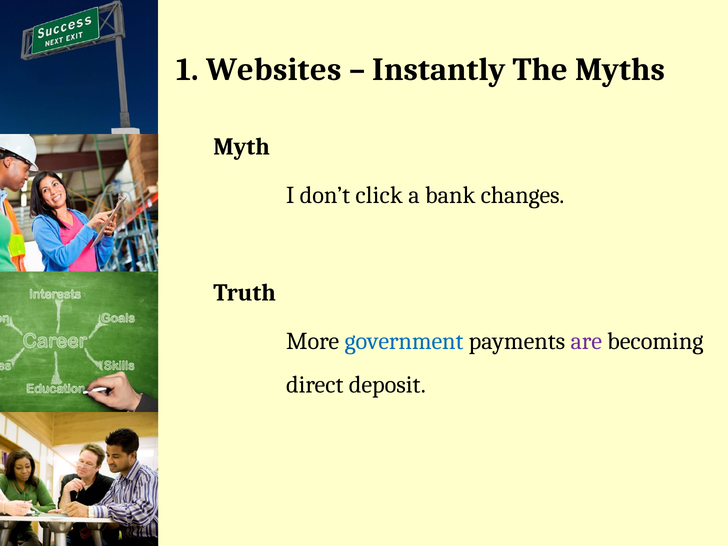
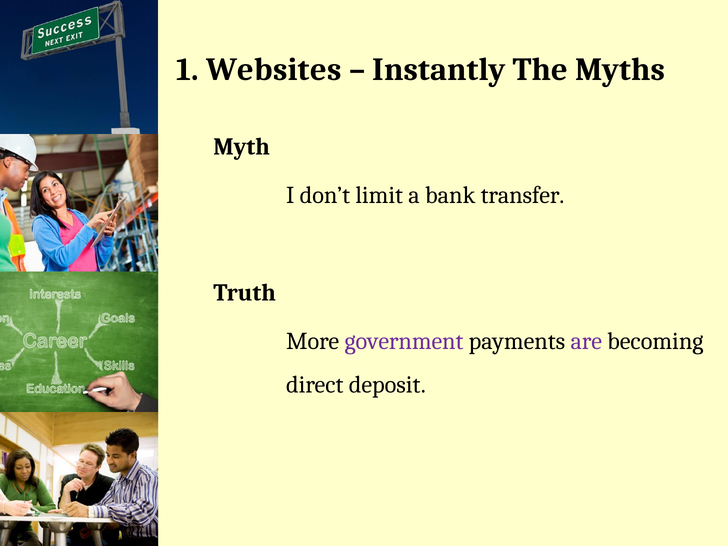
click: click -> limit (379, 195)
changes: changes -> transfer (523, 195)
government colour: blue -> purple (404, 341)
